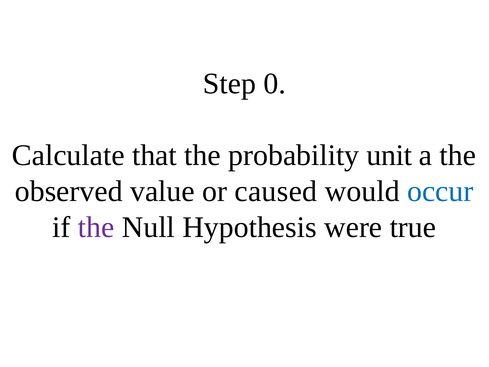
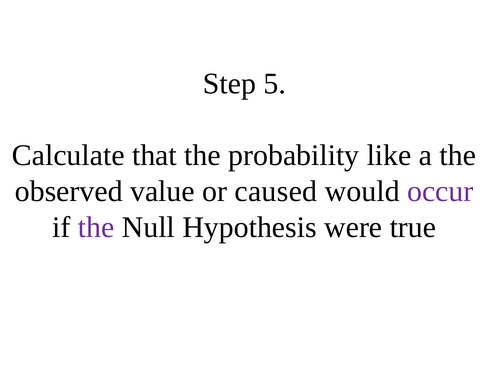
0: 0 -> 5 (275, 83)
unit: unit -> like (389, 155)
occur colour: blue -> purple (440, 191)
